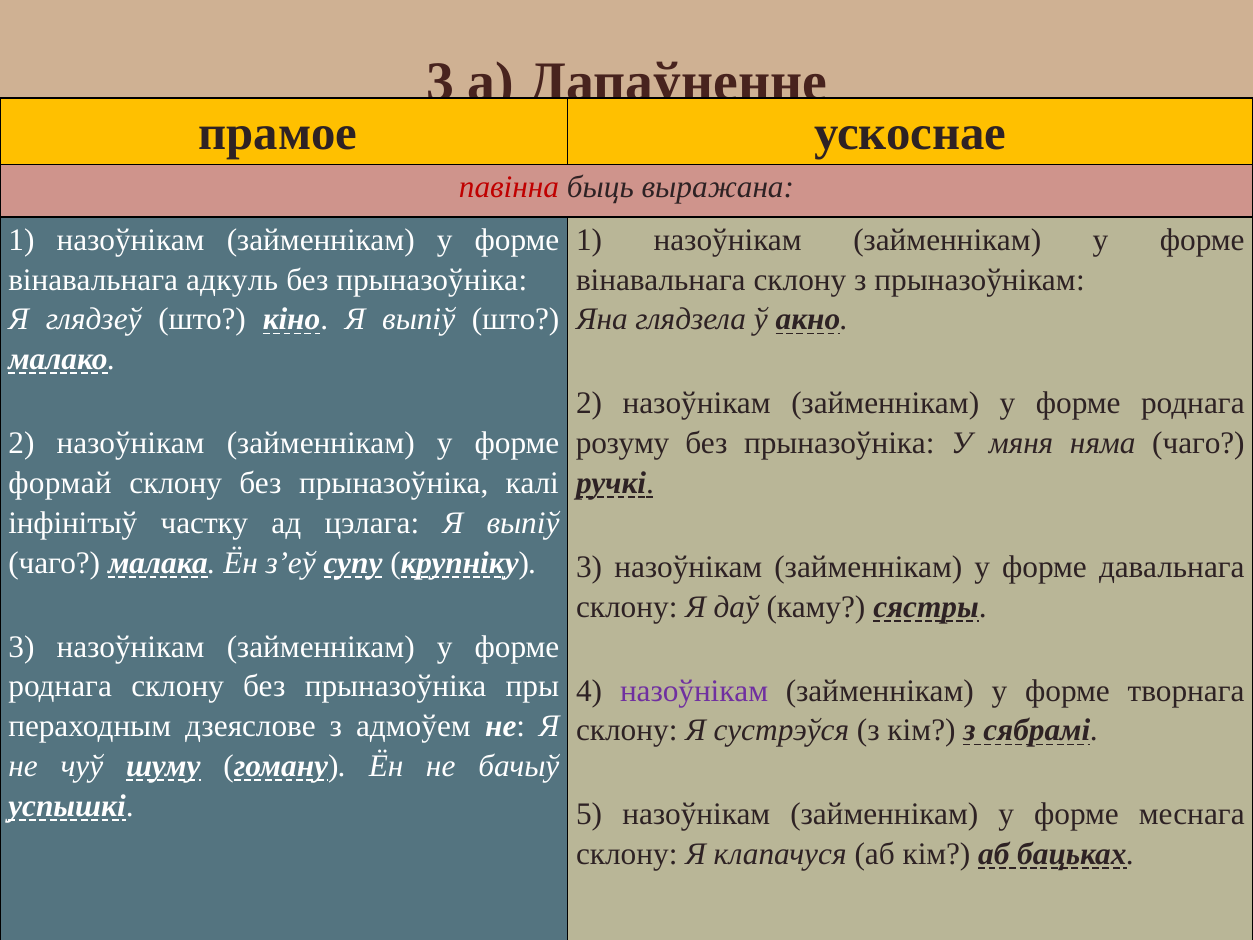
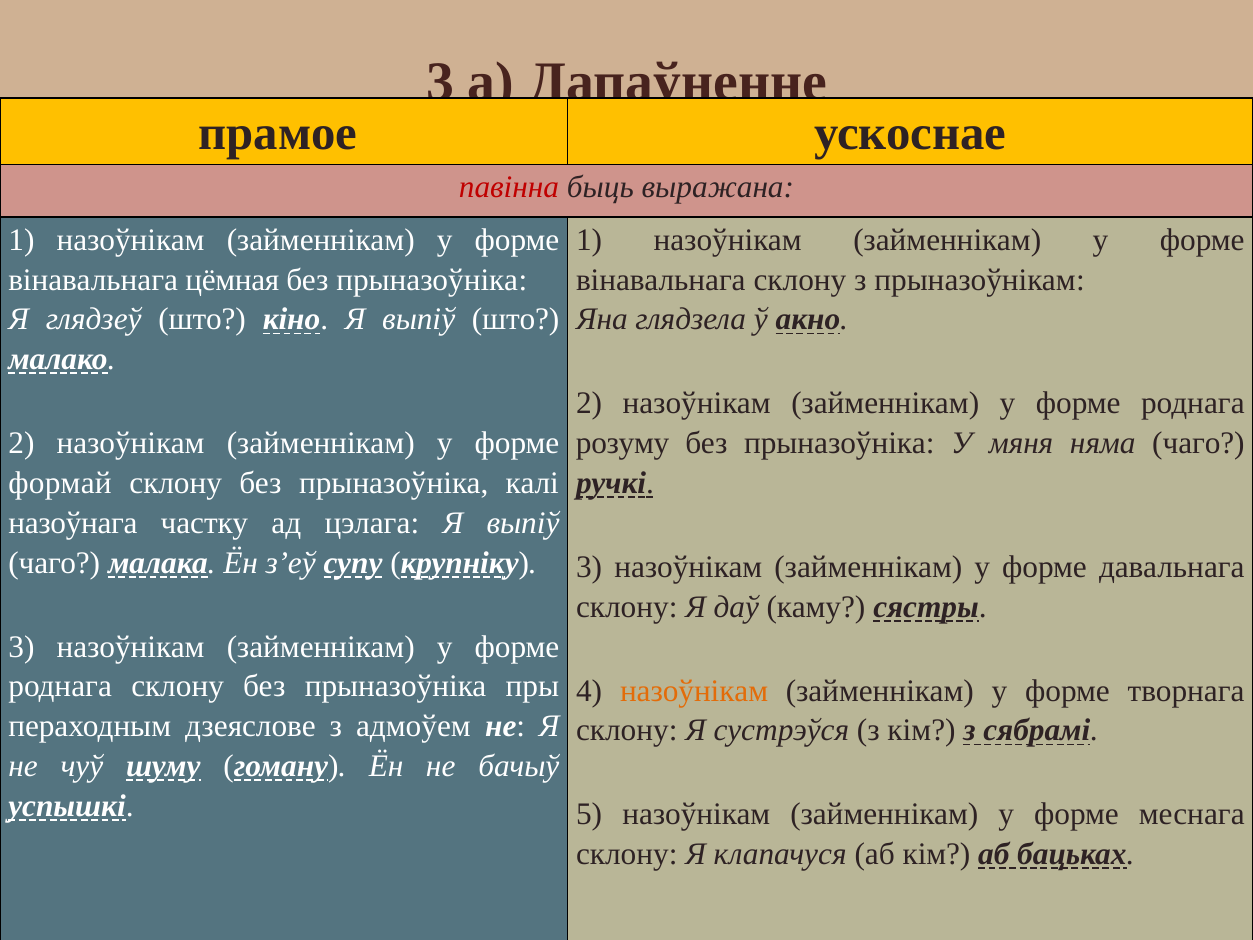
адкуль: адкуль -> цёмная (232, 280)
інфінітыў: інфінітыў -> назоўнага (73, 523)
назоўнікам colour: purple -> orange (694, 691)
